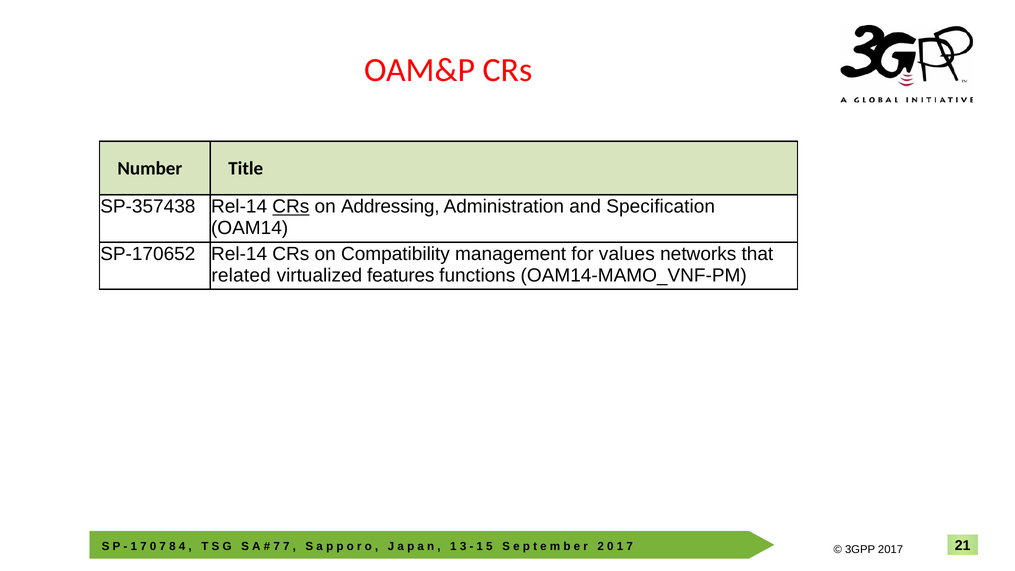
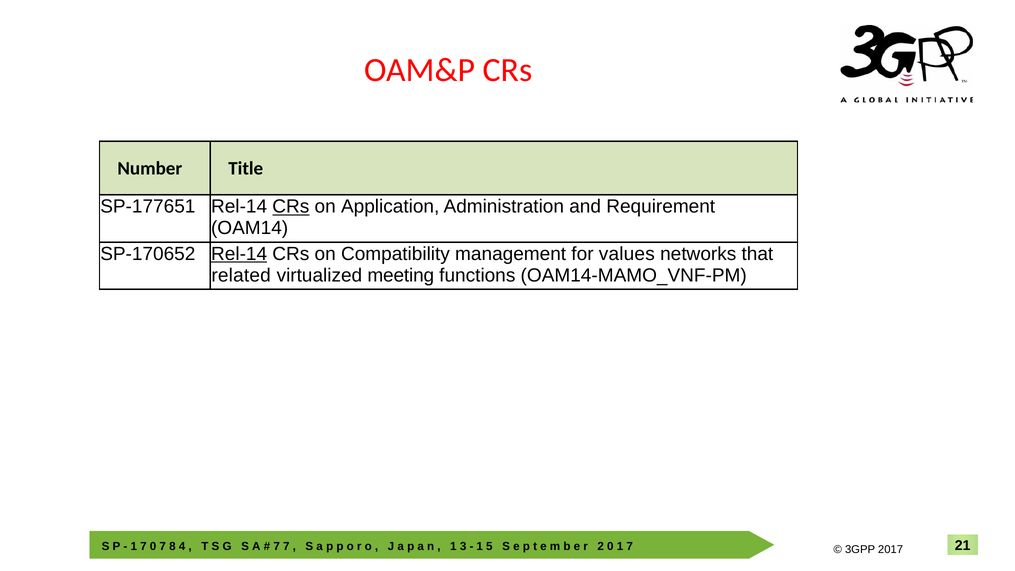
SP-357438: SP-357438 -> SP-177651 (148, 207)
Addressing: Addressing -> Application (390, 207)
Specification: Specification -> Requirement (661, 207)
Rel-14 underline: none -> present (239, 254)
features: features -> meeting (401, 275)
